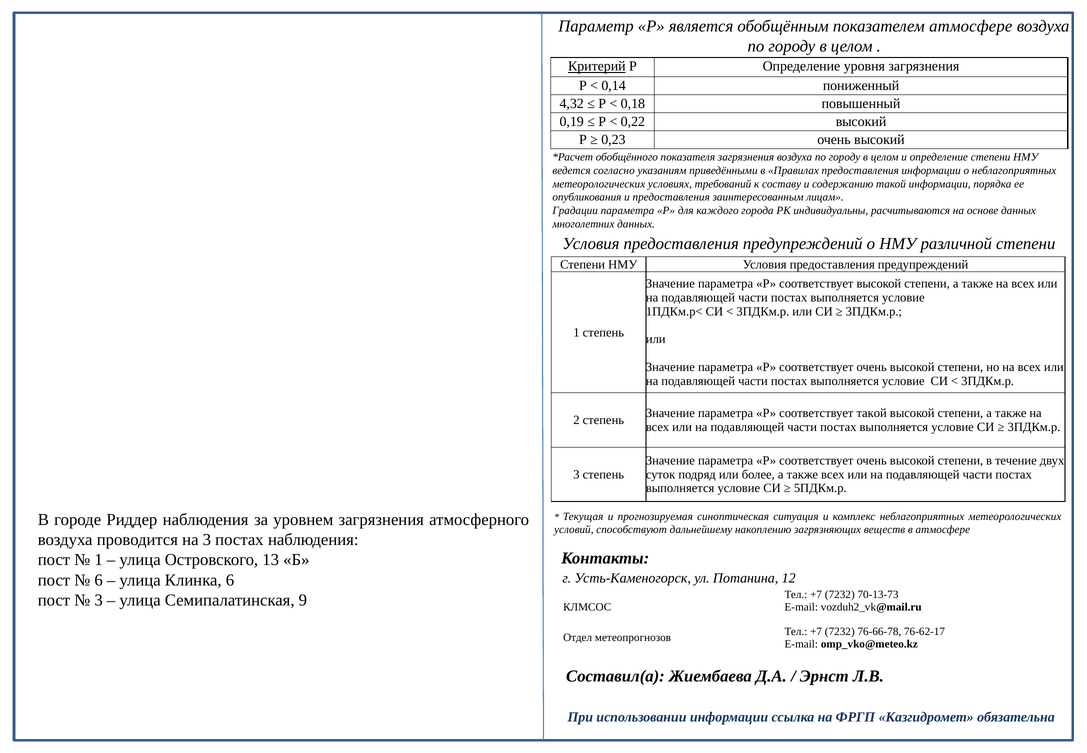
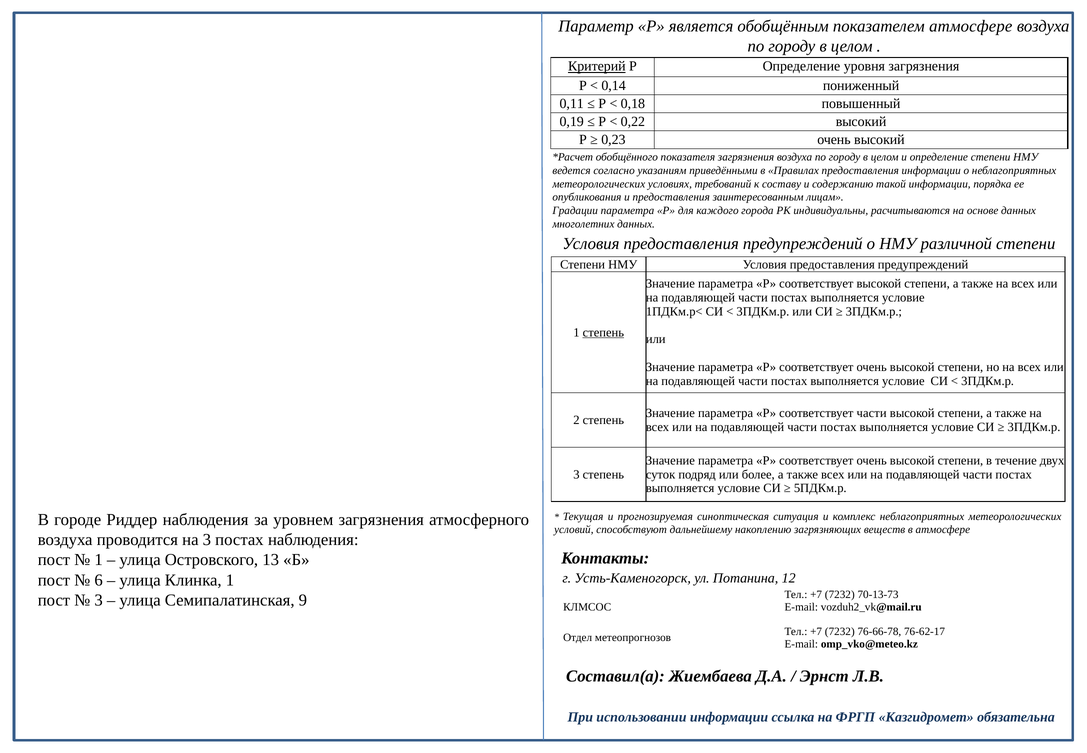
4,32: 4,32 -> 0,11 (572, 104)
степень underline: none -> present (603, 332)
соответствует такой: такой -> части (872, 413)
Клинка 6: 6 -> 1 (230, 580)
